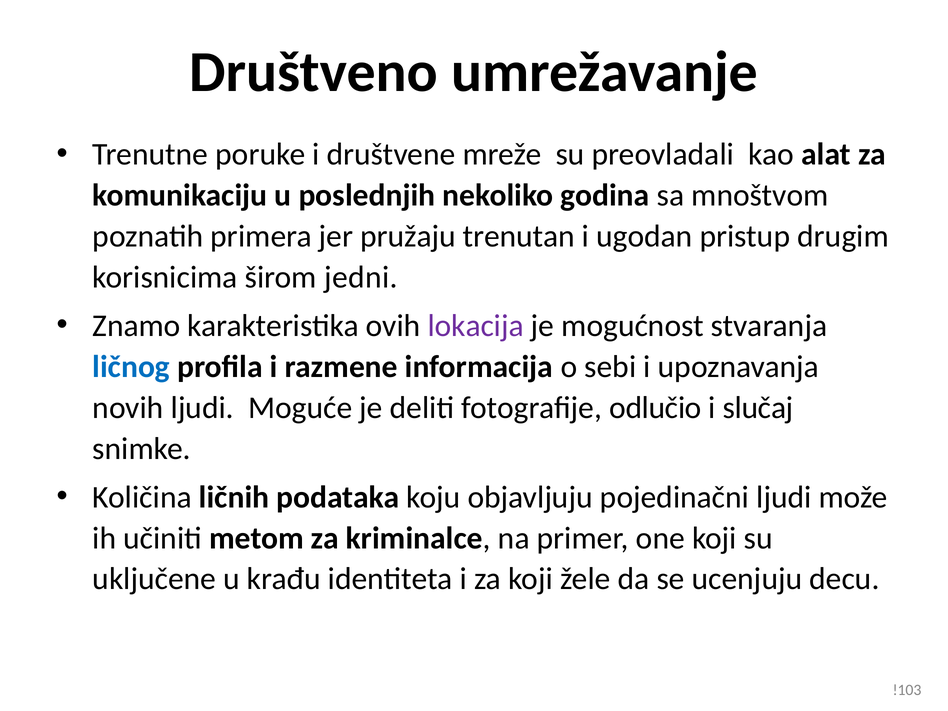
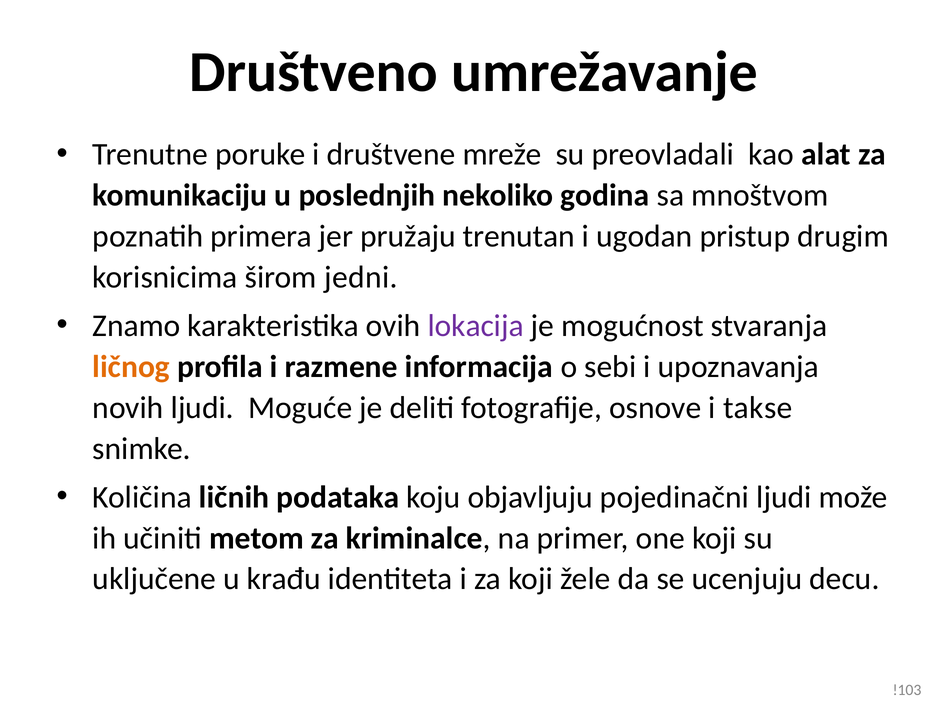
ličnog colour: blue -> orange (131, 367)
odlučio: odlučio -> osnove (655, 408)
slučaj: slučaj -> takse (758, 408)
